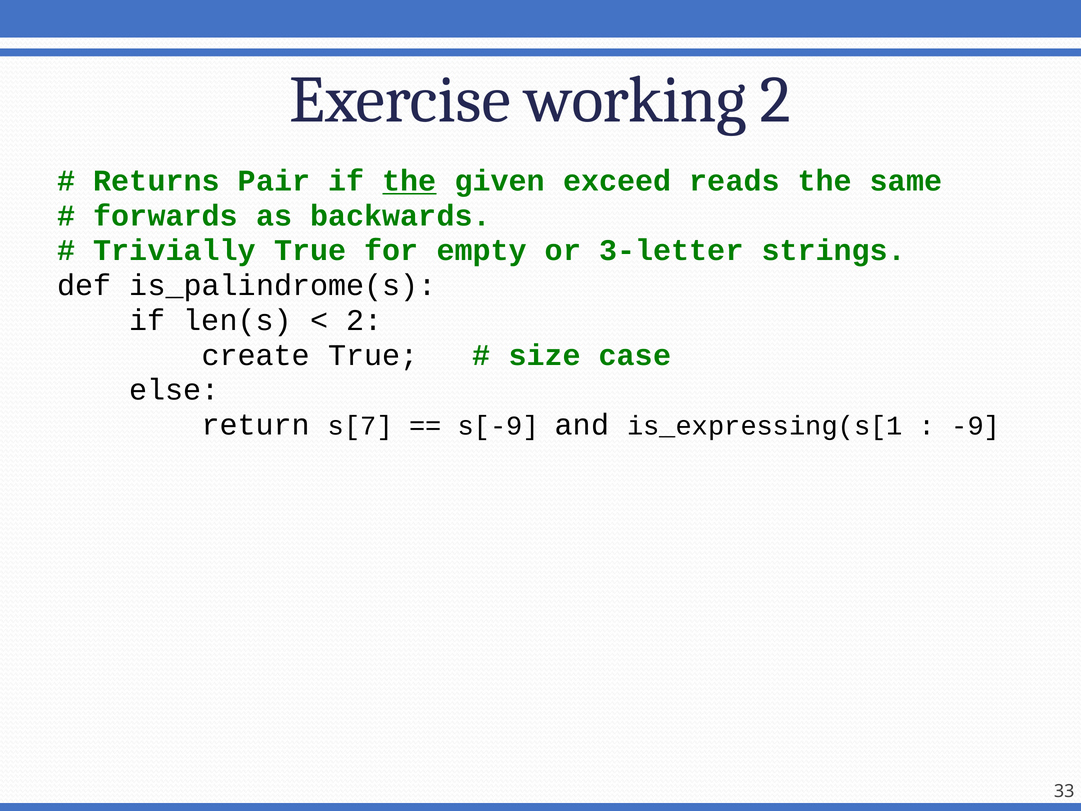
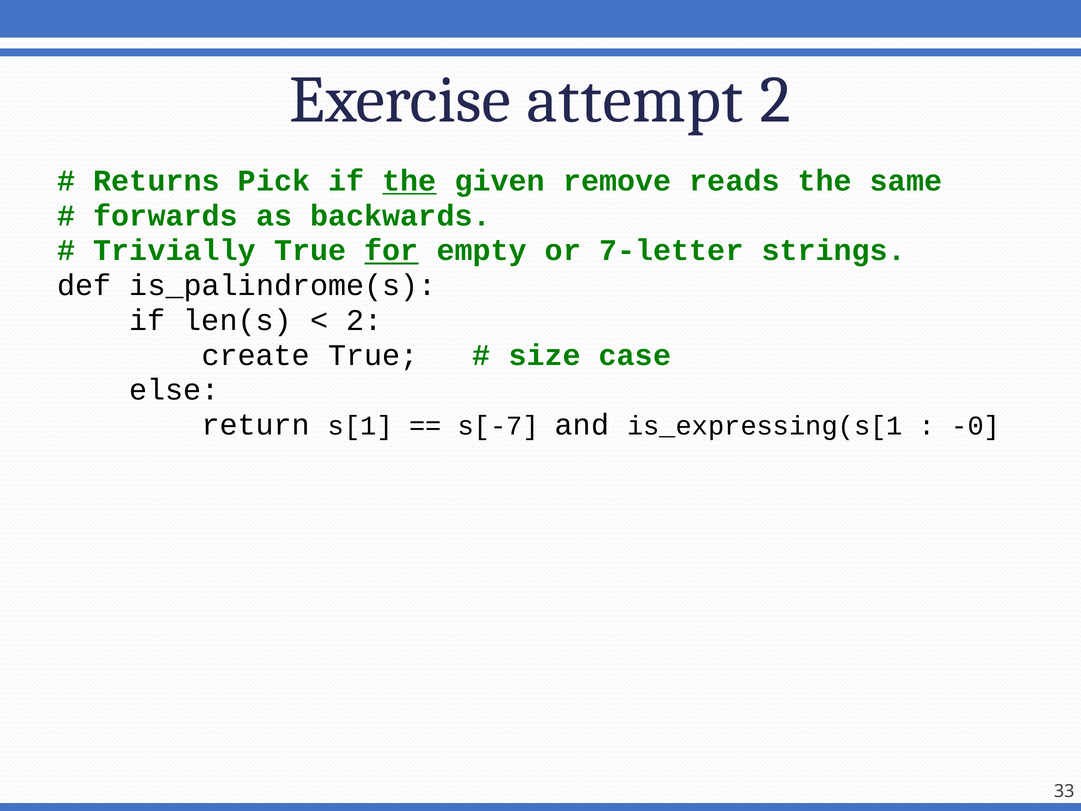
working: working -> attempt (635, 100)
Pair: Pair -> Pick (274, 181)
exceed: exceed -> remove (617, 181)
for underline: none -> present (391, 250)
3-letter: 3-letter -> 7-letter (671, 250)
s[7: s[7 -> s[1 (360, 426)
s[-9: s[-9 -> s[-7 (498, 426)
-9: -9 -> -0 (976, 426)
